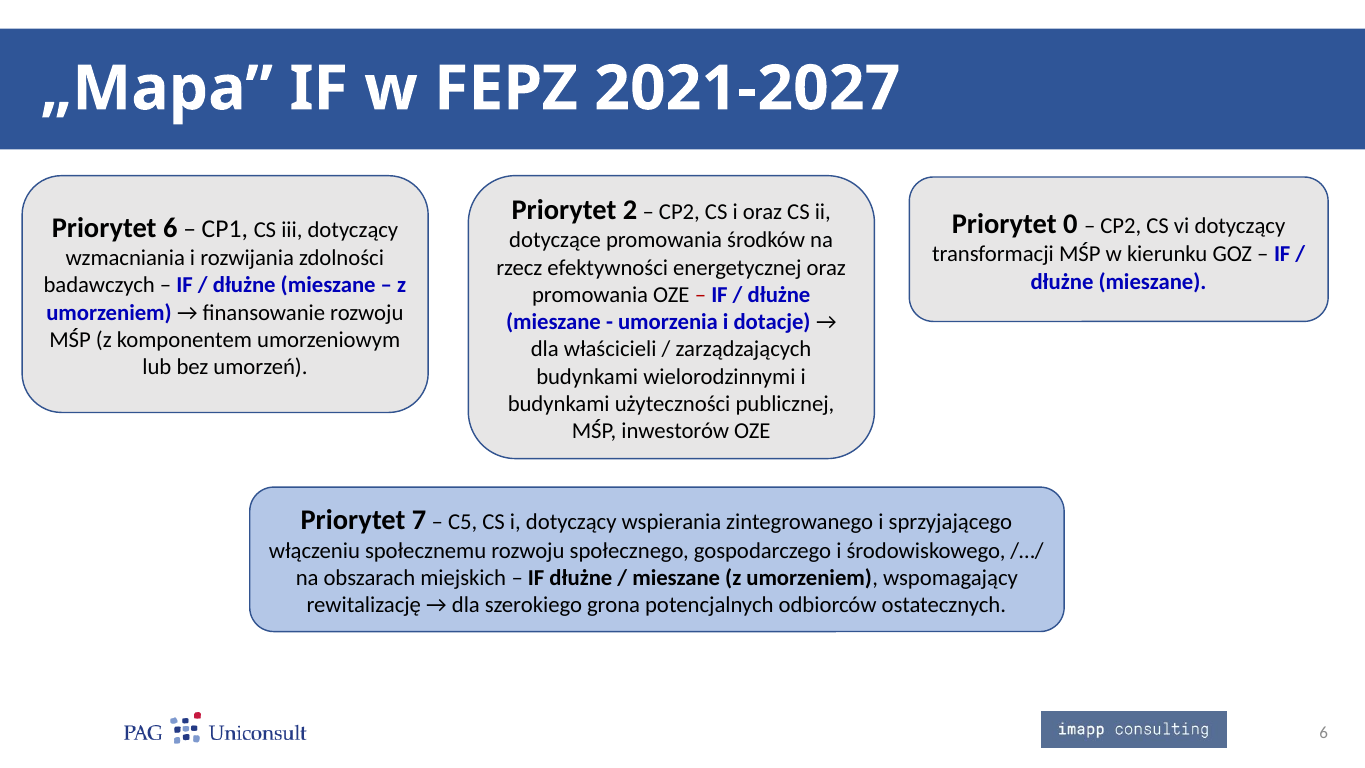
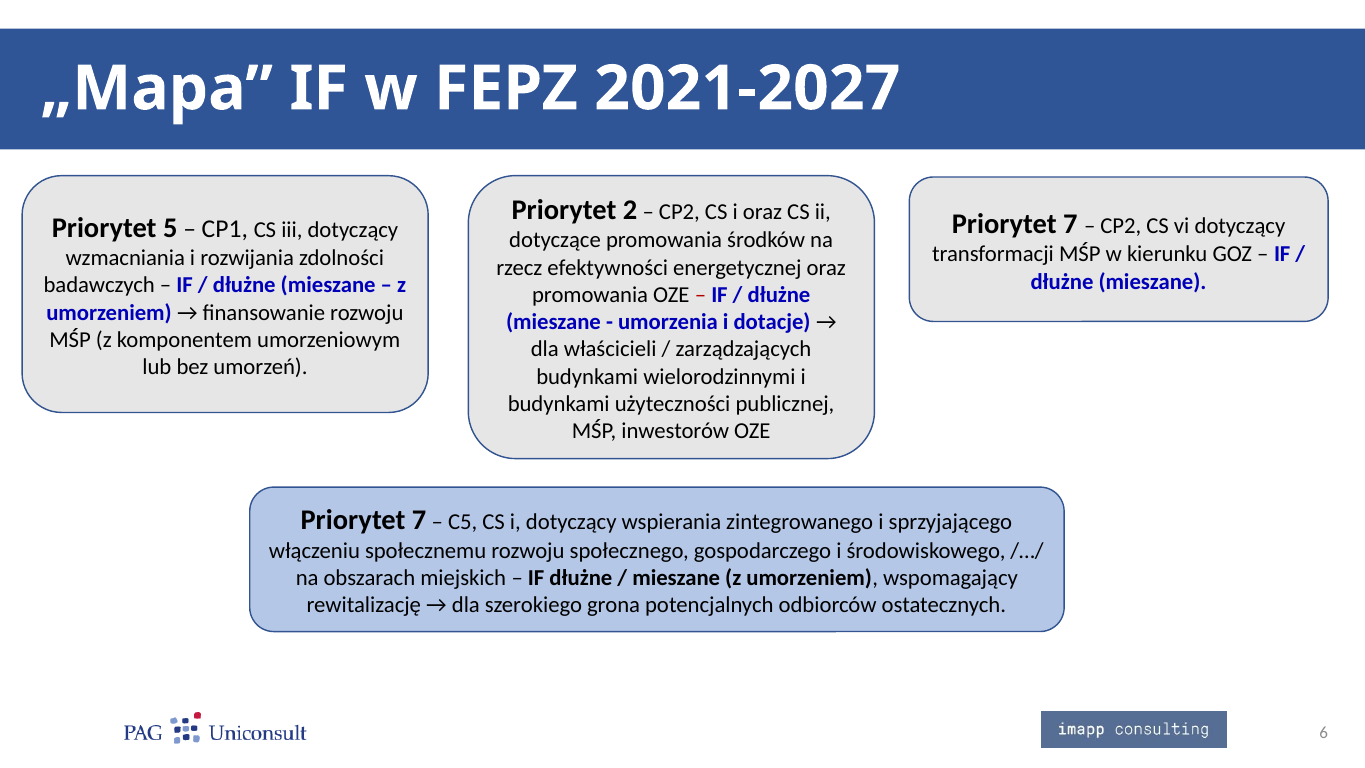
0: 0 -> 7 (1070, 224)
Priorytet 6: 6 -> 5 (170, 228)
